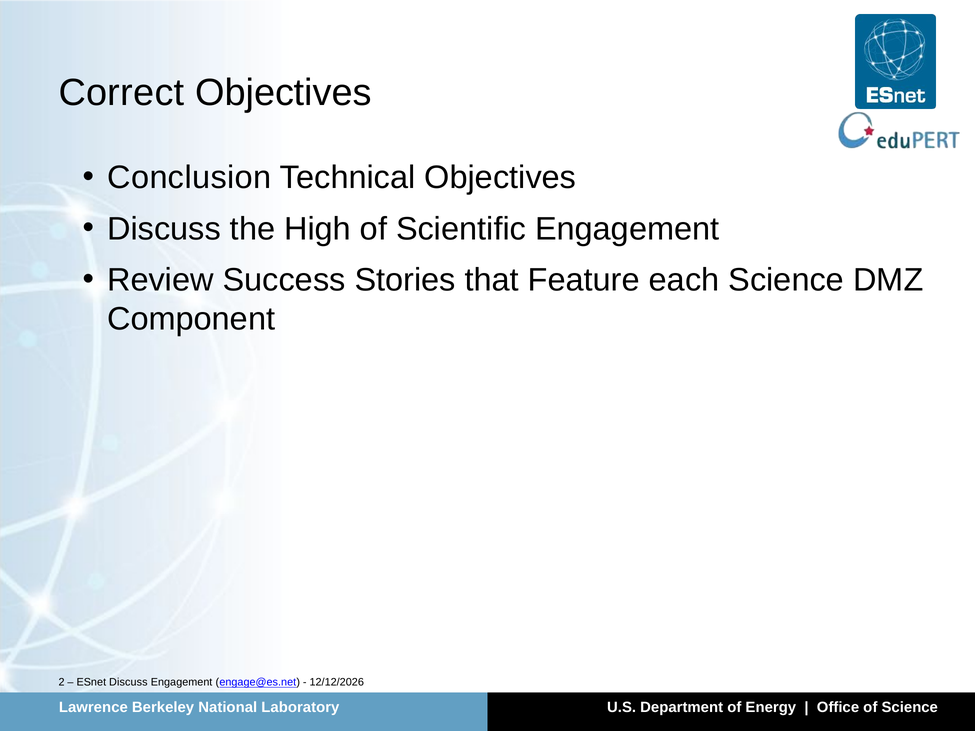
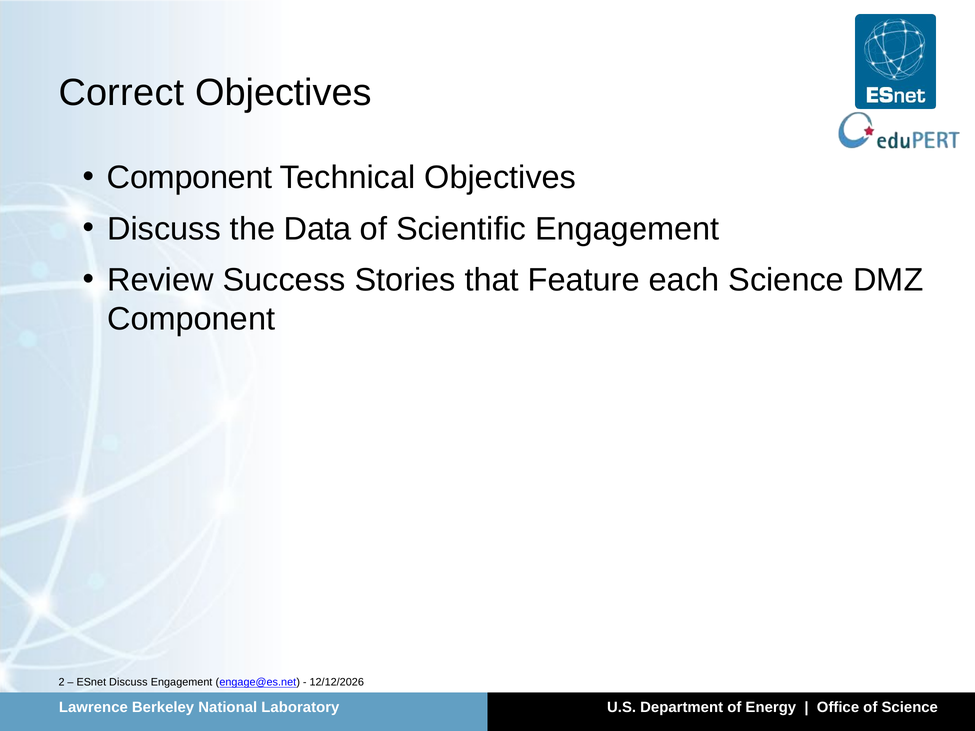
Conclusion: Conclusion -> Component (190, 178)
High: High -> Data (318, 229)
